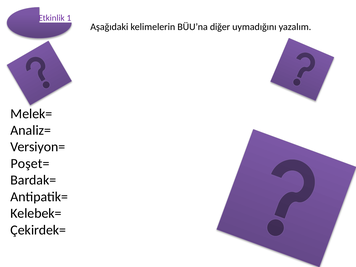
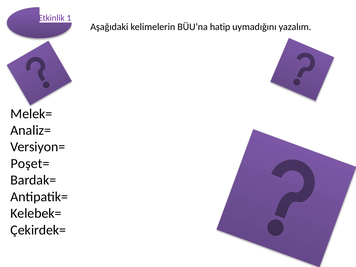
diğer: diğer -> hatip (220, 27)
